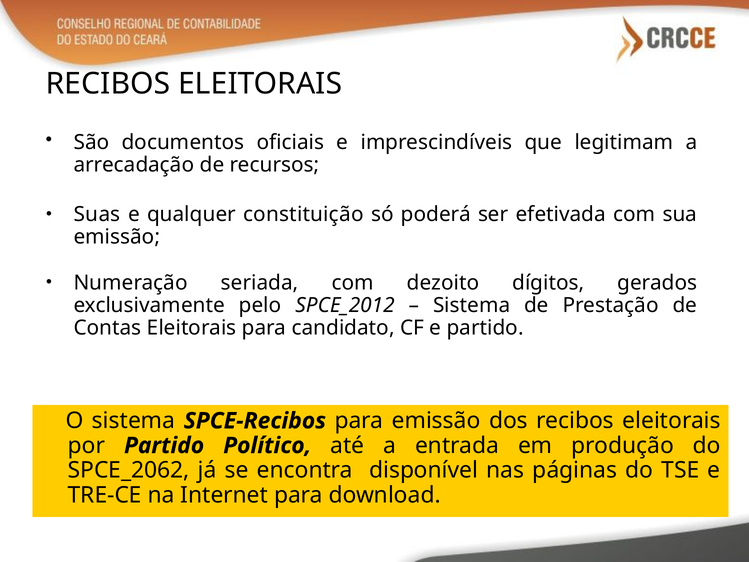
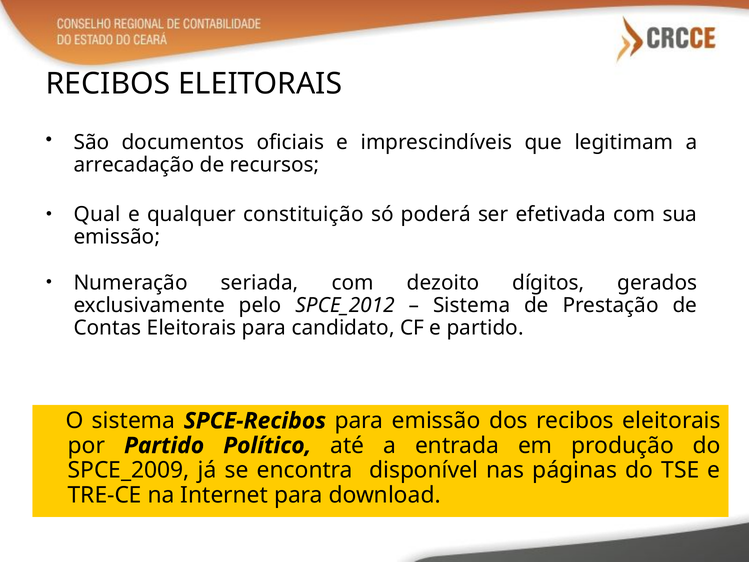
Suas: Suas -> Qual (97, 214)
SPCE_2062: SPCE_2062 -> SPCE_2009 (129, 470)
